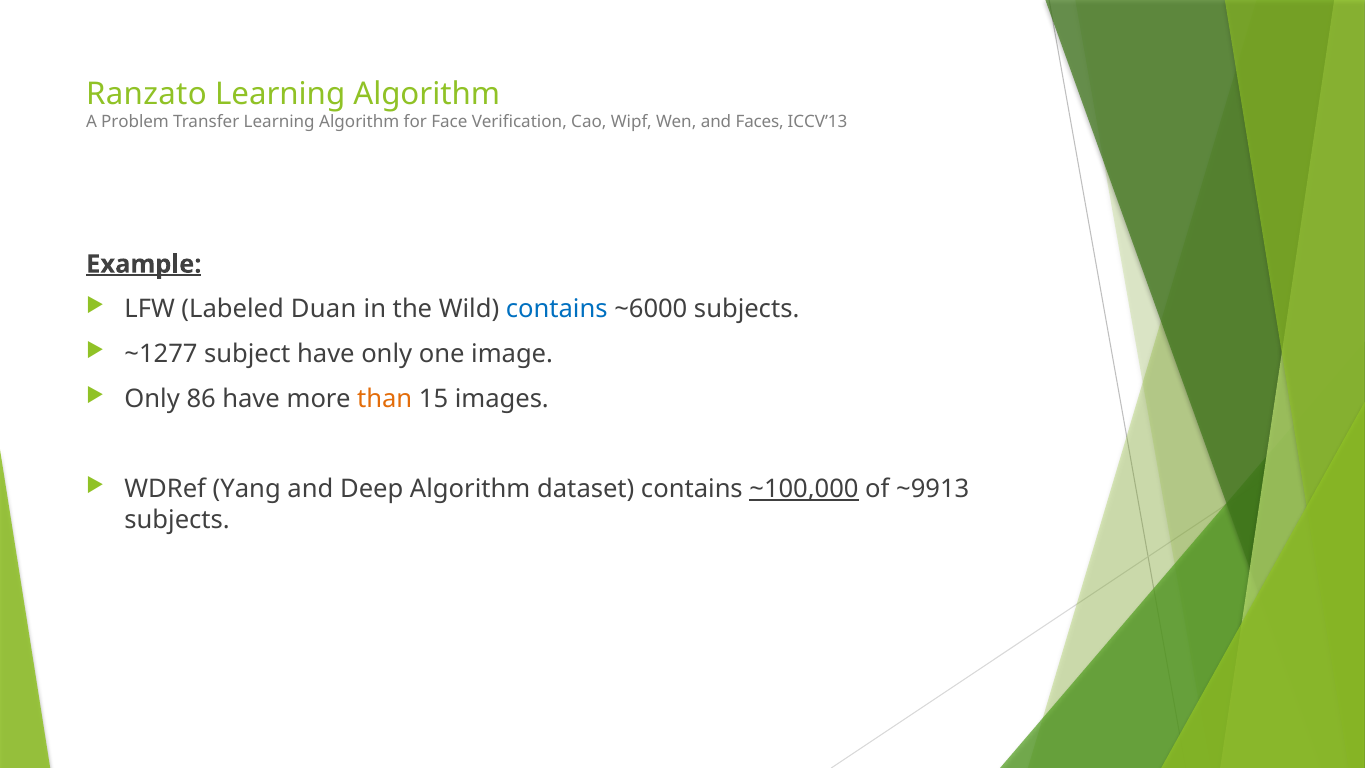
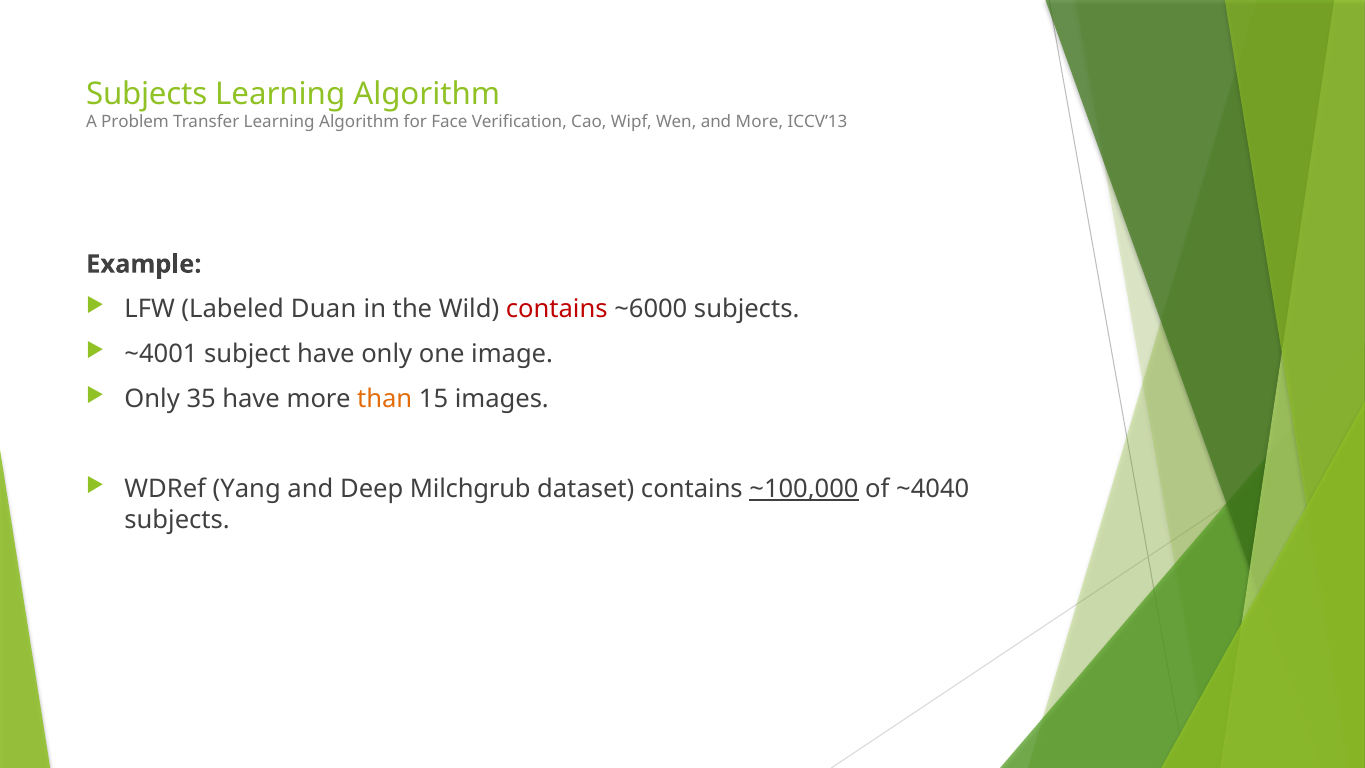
Ranzato: Ranzato -> Subjects (147, 94)
and Faces: Faces -> More (760, 122)
Example underline: present -> none (144, 264)
contains colour: blue -> red (557, 309)
~1277: ~1277 -> ~4001 (161, 354)
86: 86 -> 35 (201, 399)
Deep Algorithm: Algorithm -> Milchgrub (470, 489)
~9913: ~9913 -> ~4040 (933, 489)
